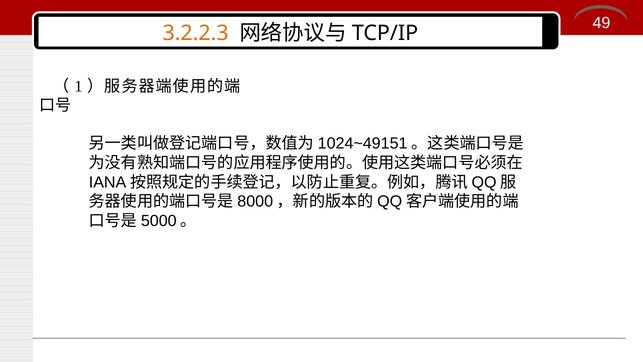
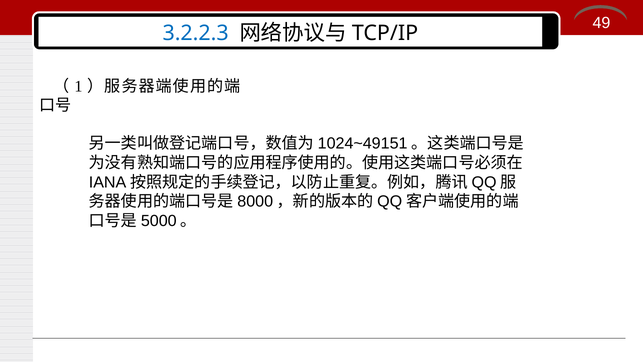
3.2.2.3 colour: orange -> blue (196, 33)
